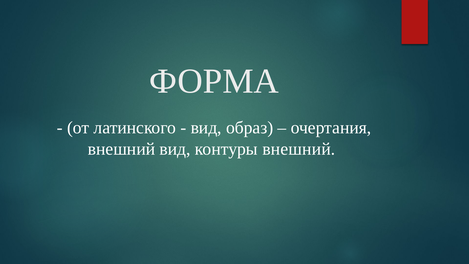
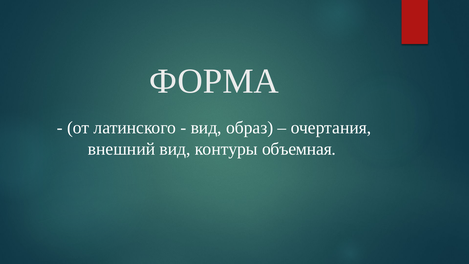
контуры внешний: внешний -> объемная (299, 149)
